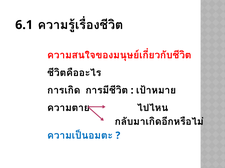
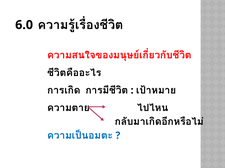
6.1: 6.1 -> 6.0 (24, 25)
